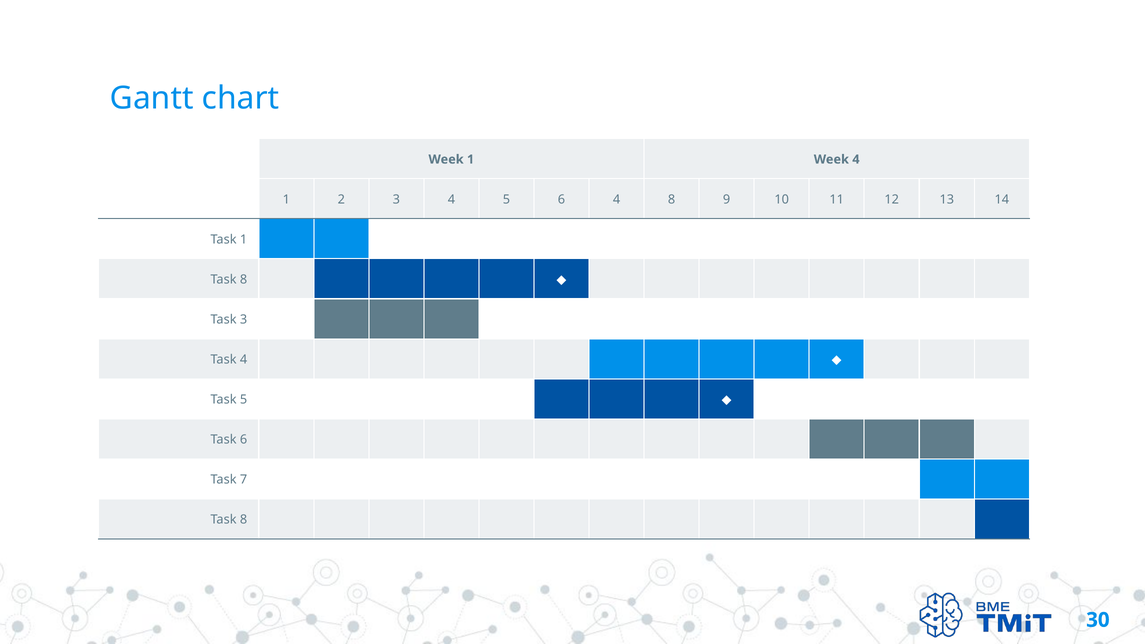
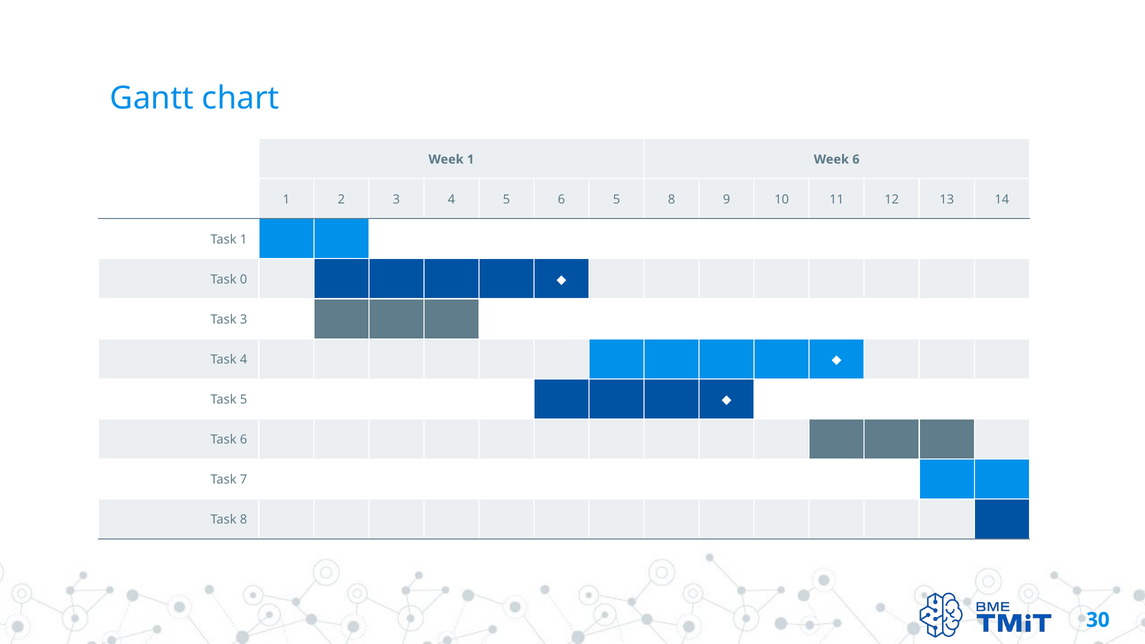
Week 4: 4 -> 6 (856, 159)
6 4: 4 -> 5 (617, 199)
8: 8 -> 0 (244, 280)
